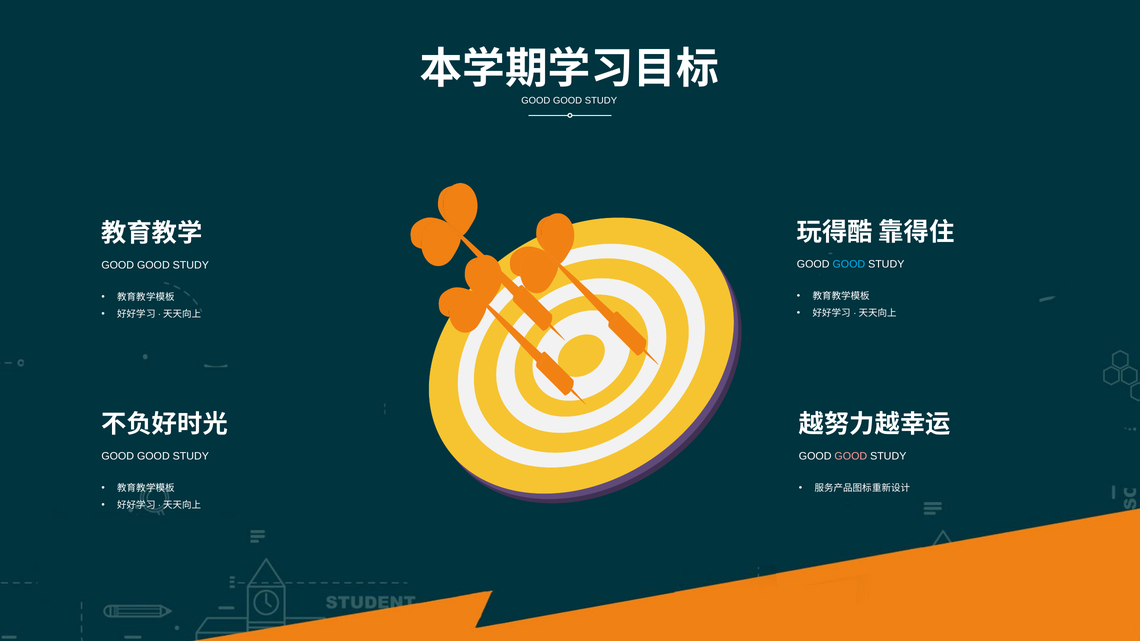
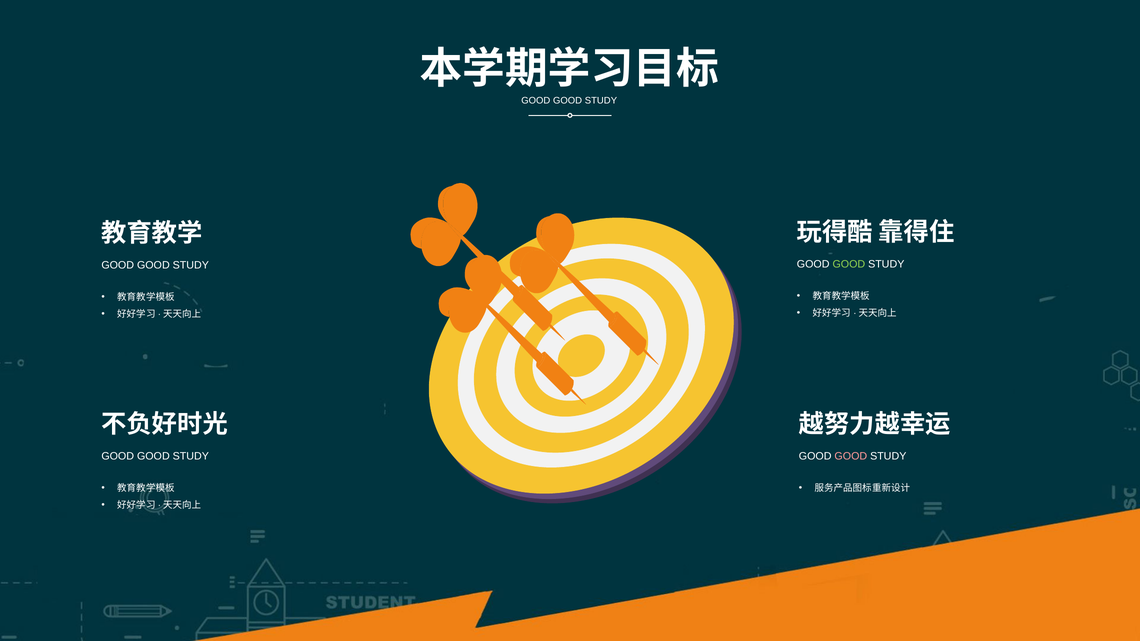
GOOD colour: light blue -> light green (849, 264)
